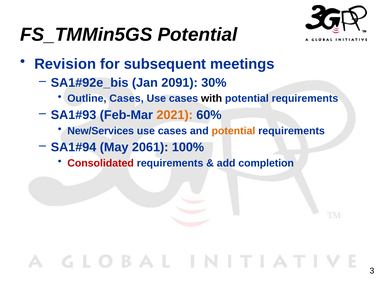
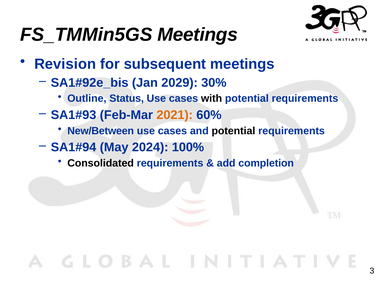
FS_TMMin5GS Potential: Potential -> Meetings (198, 35)
2091: 2091 -> 2029 (180, 83)
Outline Cases: Cases -> Status (127, 99)
New/Services: New/Services -> New/Between (101, 131)
potential colour: orange -> black (233, 131)
2061: 2061 -> 2024 (150, 148)
Consolidated colour: red -> black (101, 163)
